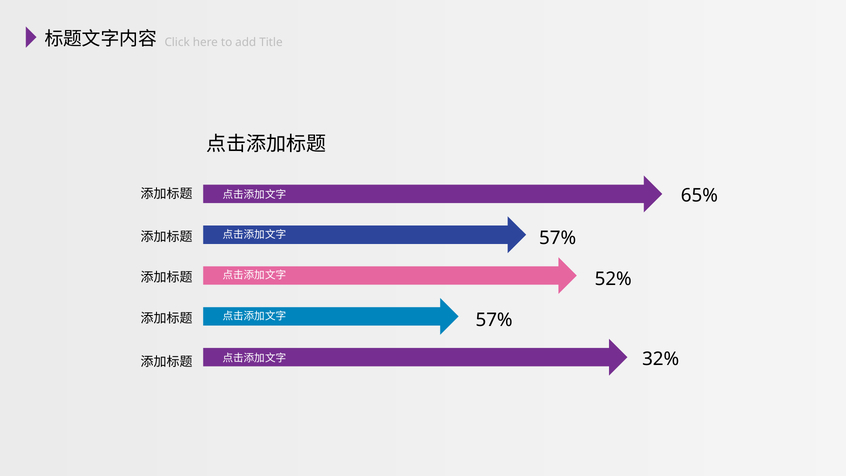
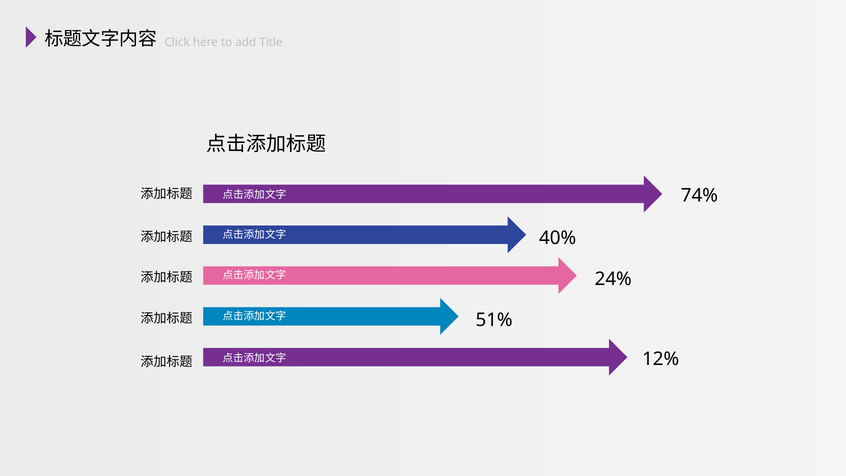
65%: 65% -> 74% (699, 196)
57%: 57% -> 40% (558, 238)
52%: 52% -> 24% (613, 279)
57%: 57% -> 51% (494, 320)
32%: 32% -> 12% (661, 359)
